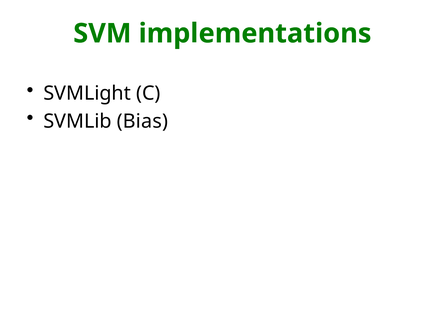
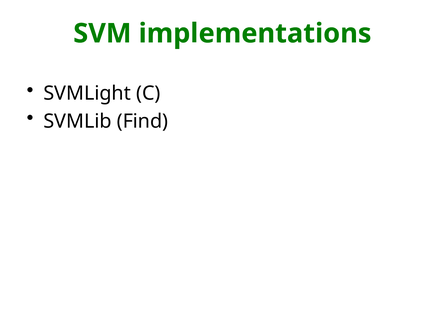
Bias: Bias -> Find (142, 121)
